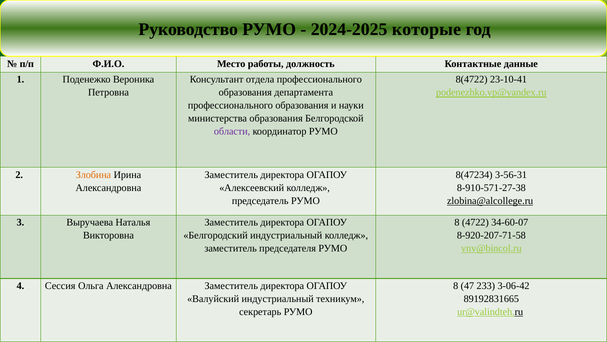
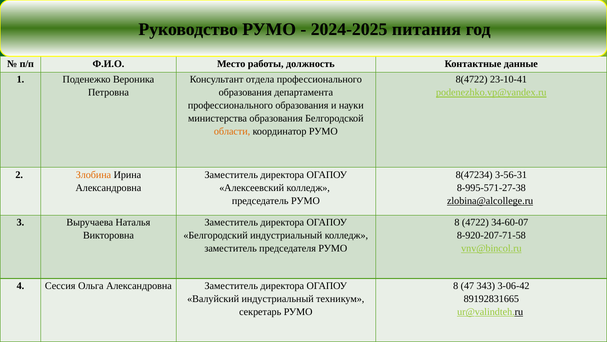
которые: которые -> питания (426, 29)
области colour: purple -> orange (232, 131)
8-910-571-27-38: 8-910-571-27-38 -> 8-995-571-27-38 (491, 187)
233: 233 -> 343 (486, 285)
